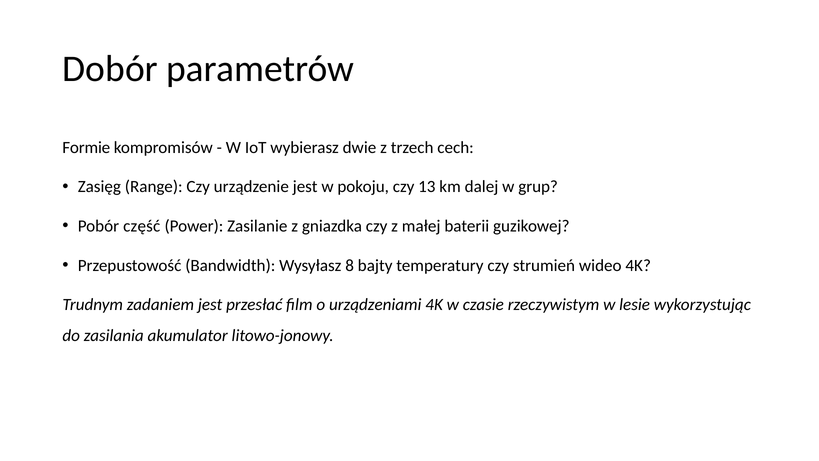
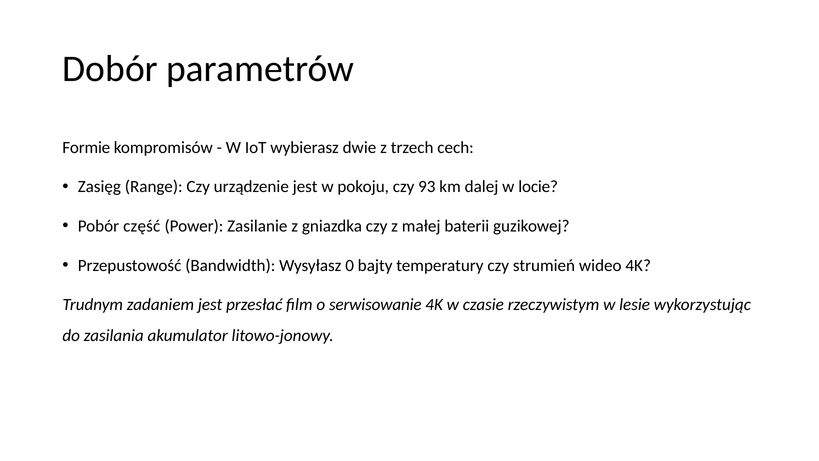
13: 13 -> 93 (427, 187)
grup: grup -> locie (538, 187)
8: 8 -> 0 (350, 265)
urządzeniami: urządzeniami -> serwisowanie (375, 305)
